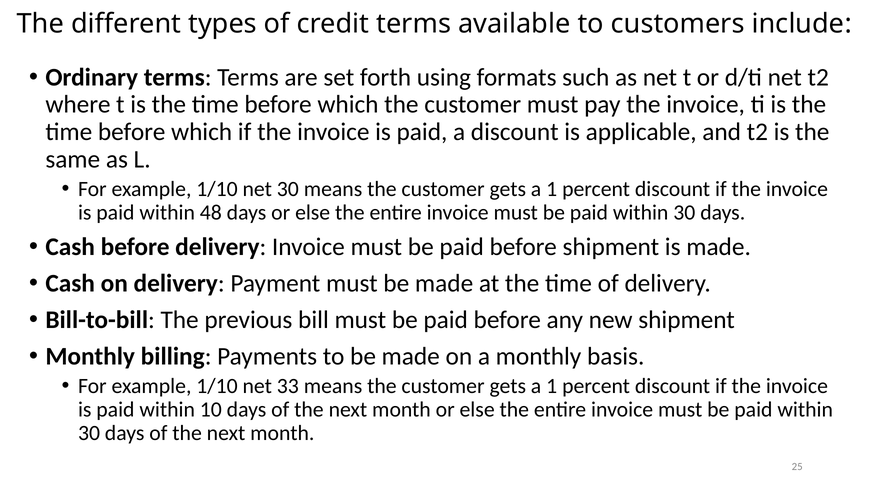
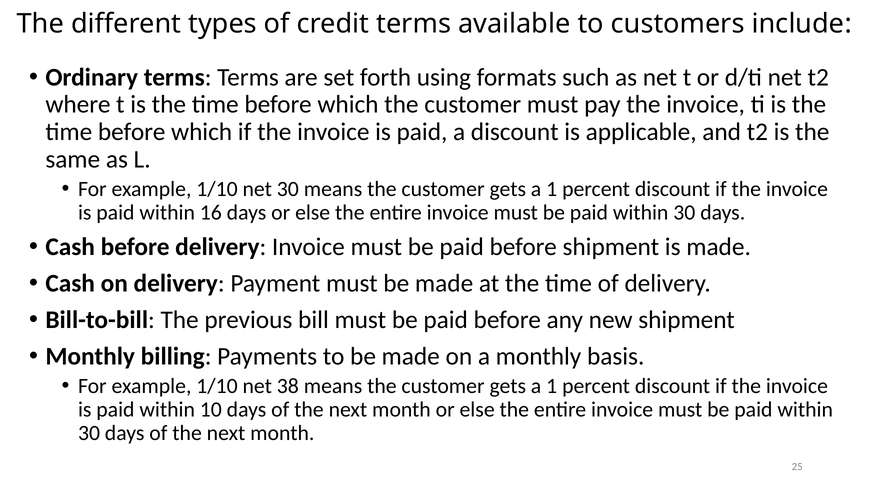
48: 48 -> 16 (211, 213)
33: 33 -> 38 (288, 386)
